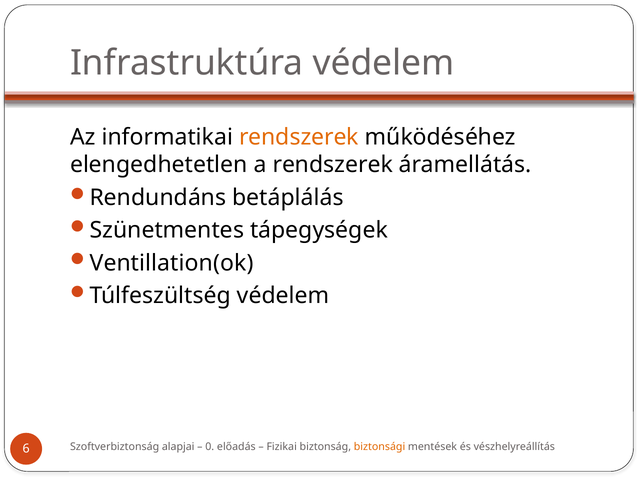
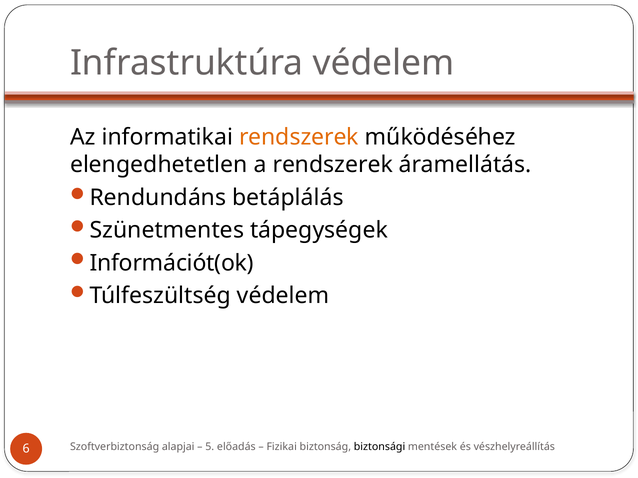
Ventillation(ok: Ventillation(ok -> Információt(ok (172, 263)
0: 0 -> 5 (210, 447)
biztonsági colour: orange -> black (380, 447)
